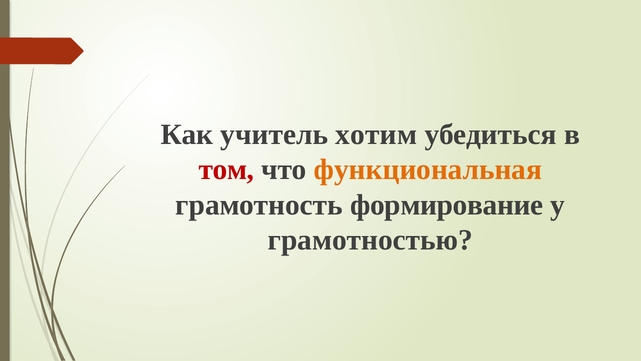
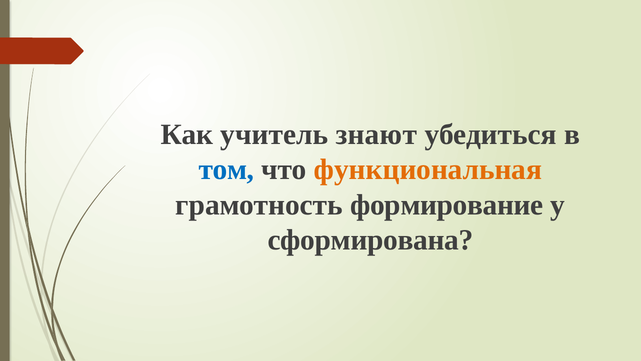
хотим: хотим -> знают (376, 134)
том colour: red -> blue (226, 170)
грамотностью: грамотностью -> сформирована (370, 240)
